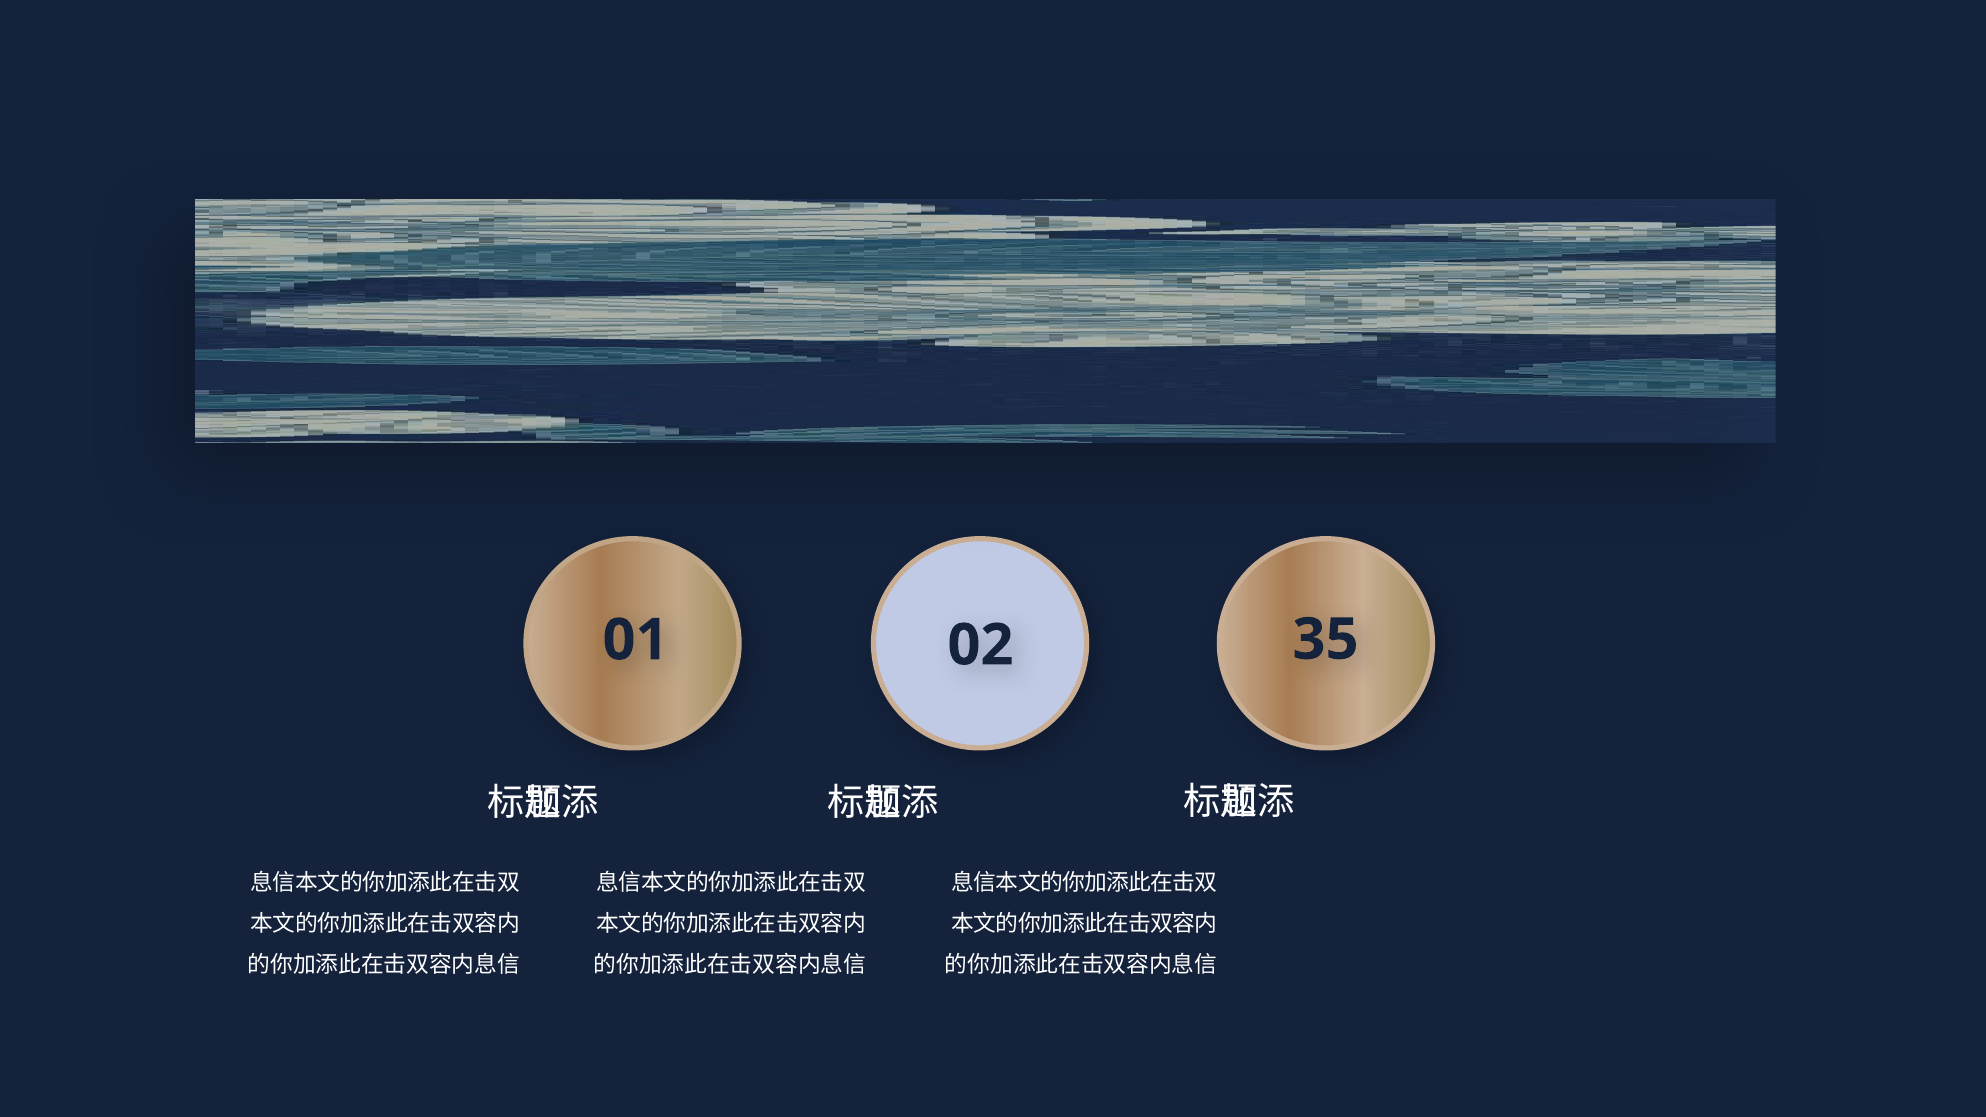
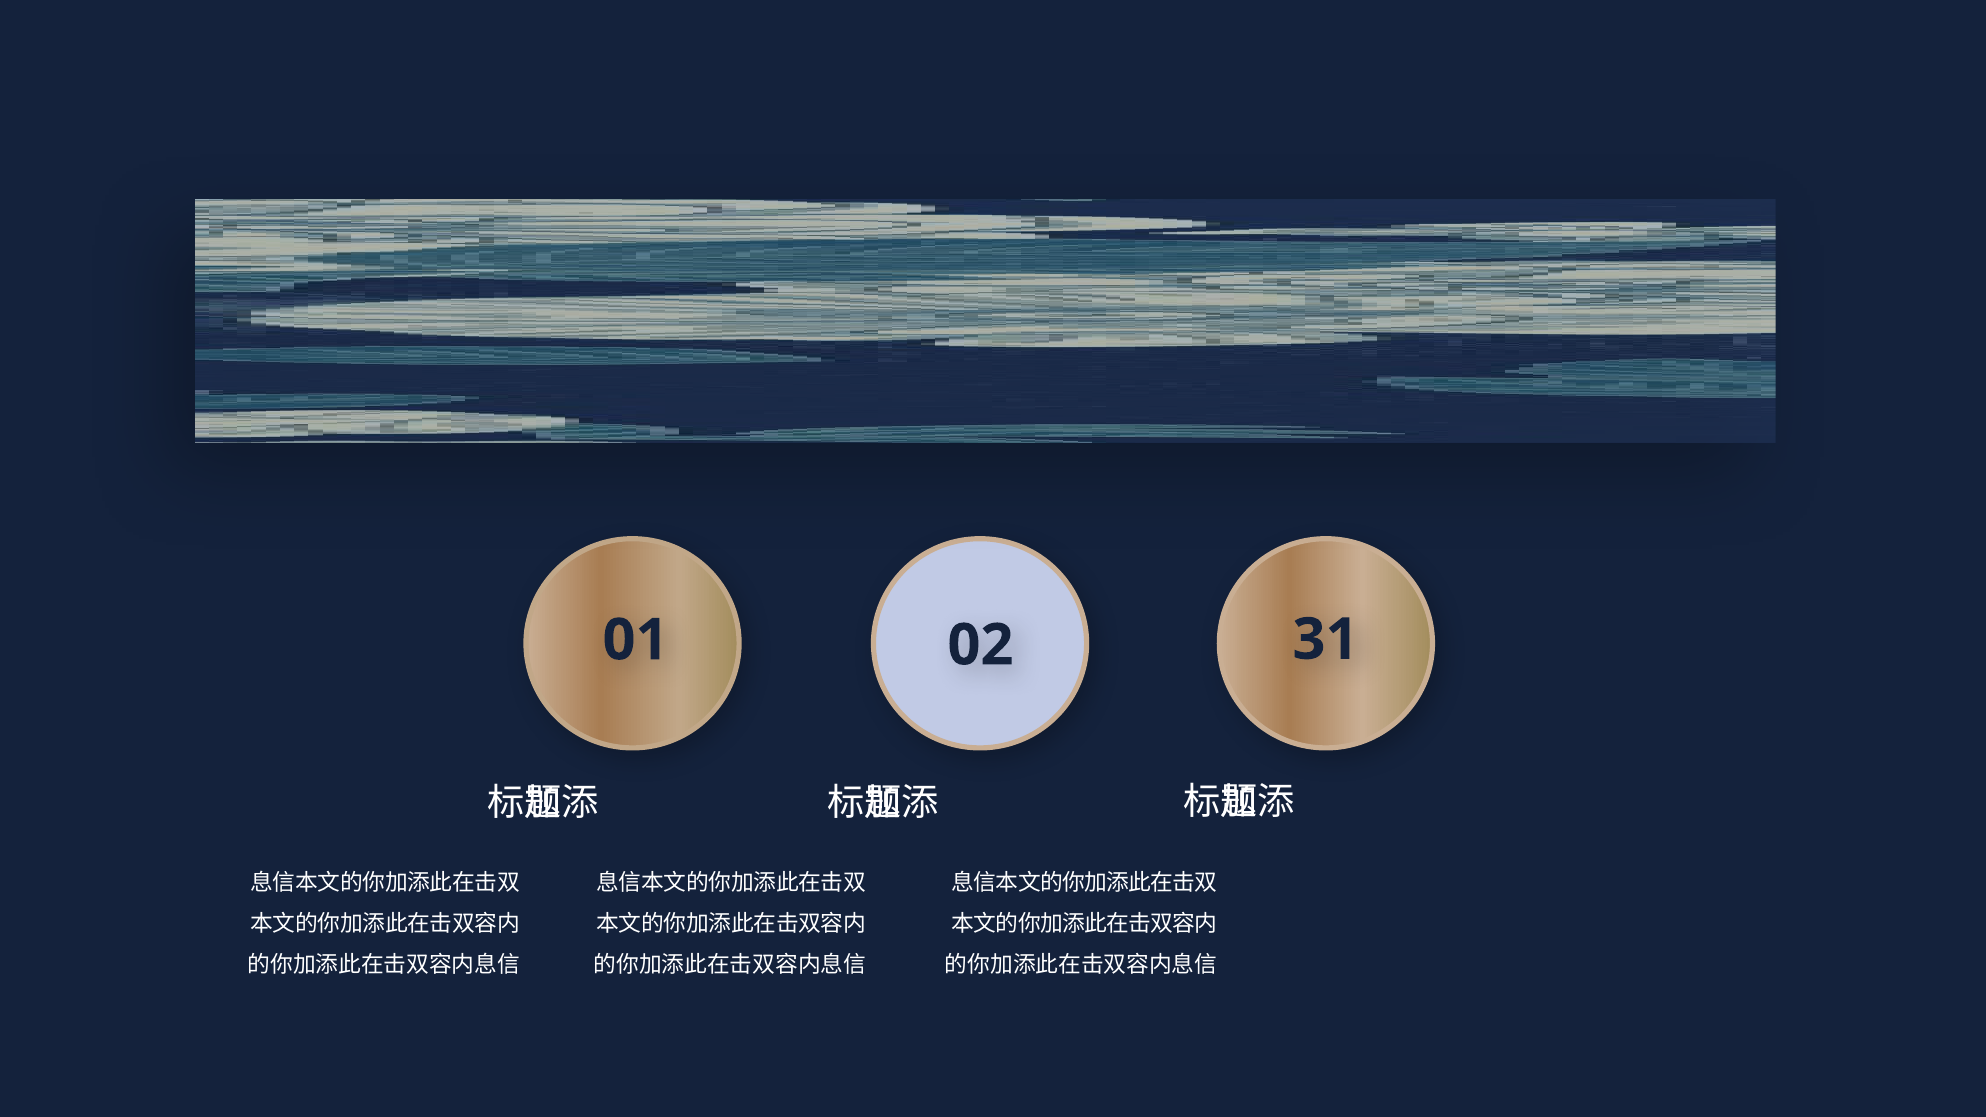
35: 35 -> 31 (1326, 640)
